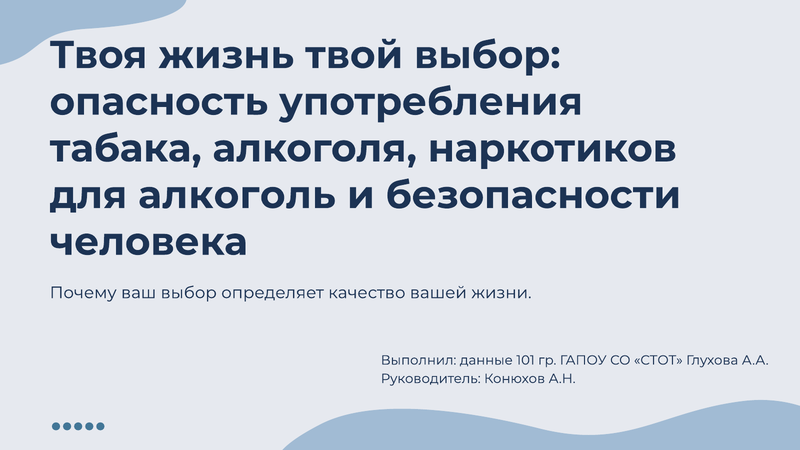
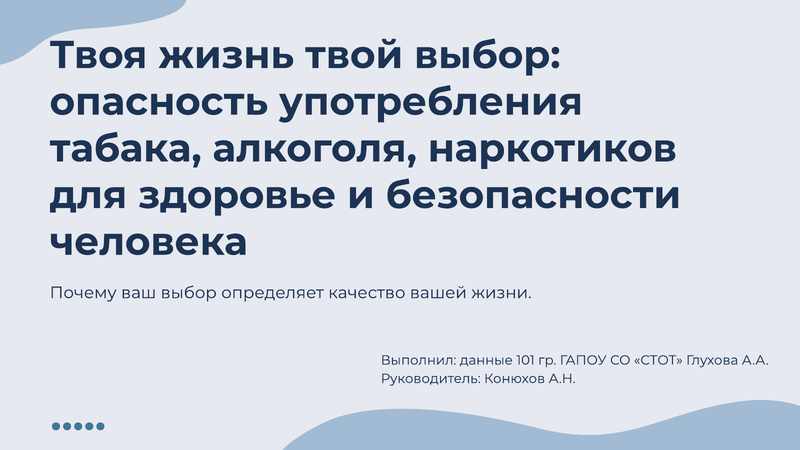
алкоголь: алкоголь -> здоровье (237, 195)
